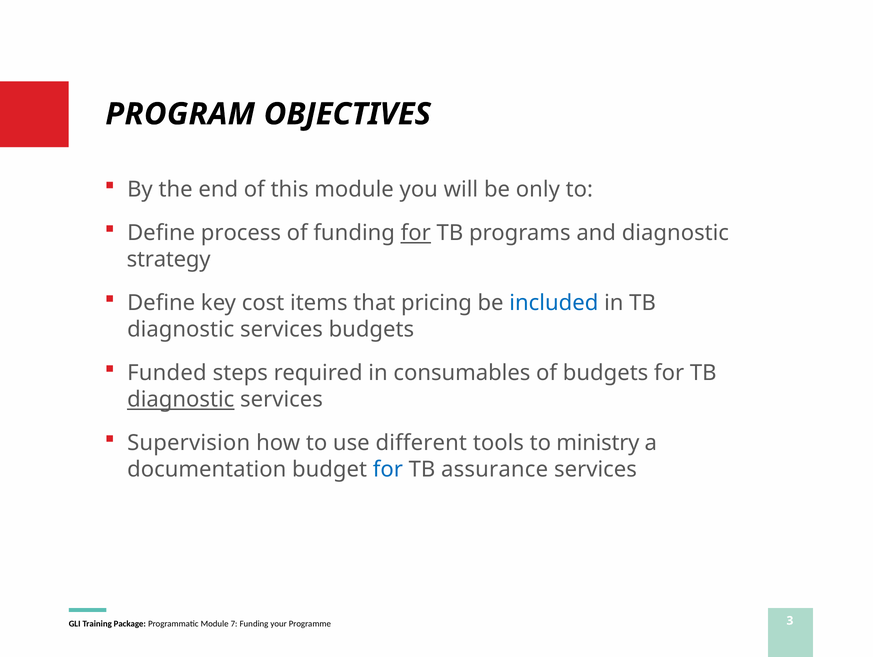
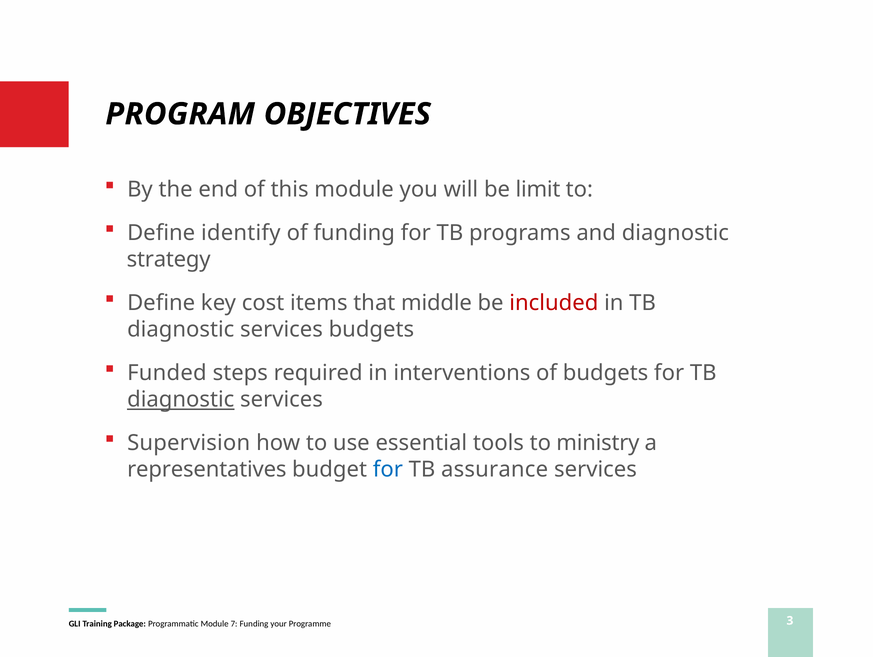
only: only -> limit (538, 190)
process: process -> identify (241, 233)
for underline: present -> none (416, 233)
pricing: pricing -> middle (436, 303)
included colour: blue -> red (554, 303)
consumables: consumables -> interventions (462, 373)
different: different -> essential (421, 443)
documentation: documentation -> representatives (207, 470)
